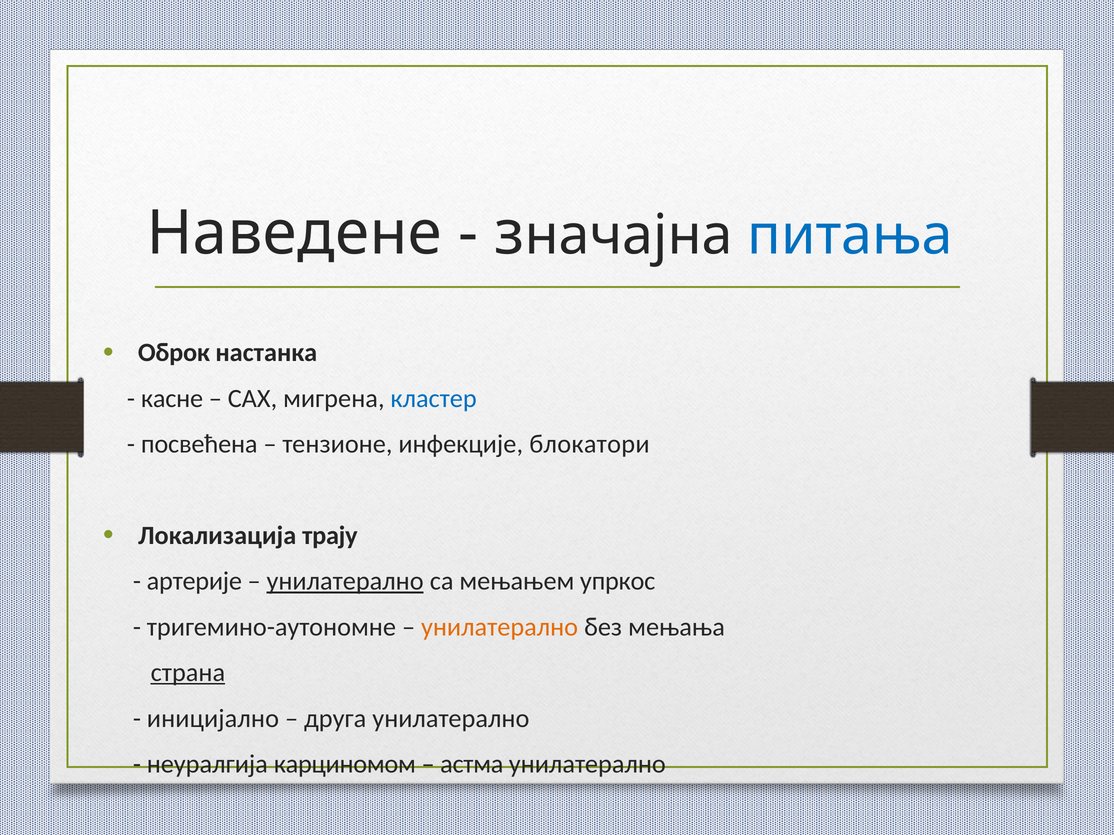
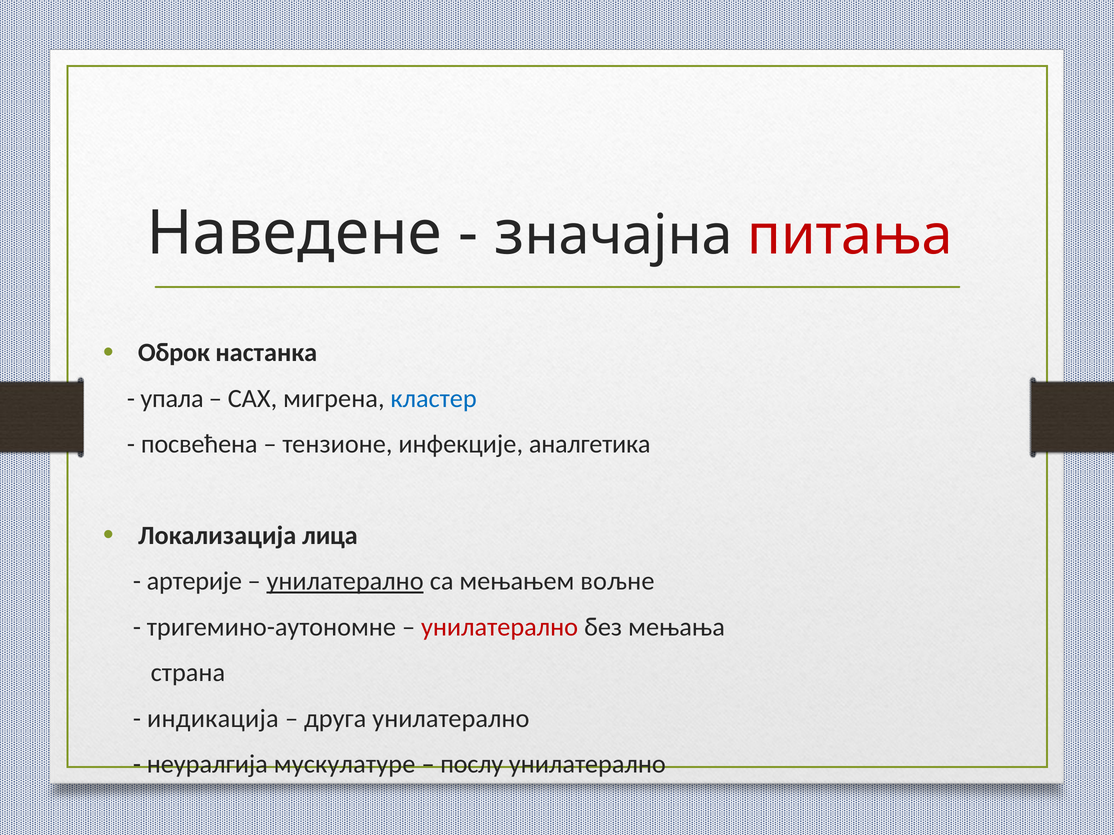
питања colour: blue -> red (850, 236)
кaснe: кaснe -> упала (172, 399)
блокатори: блокатори -> аналгетика (590, 444)
трају: трају -> лица (330, 536)
упркос: упркос -> вољне (617, 582)
унилатерално colour: orange -> red (500, 627)
страна underline: present -> none (188, 673)
иницијално: иницијално -> индикација (213, 719)
карциномом: карциномом -> мускулатуре (345, 765)
aстмa: aстмa -> послу (472, 765)
